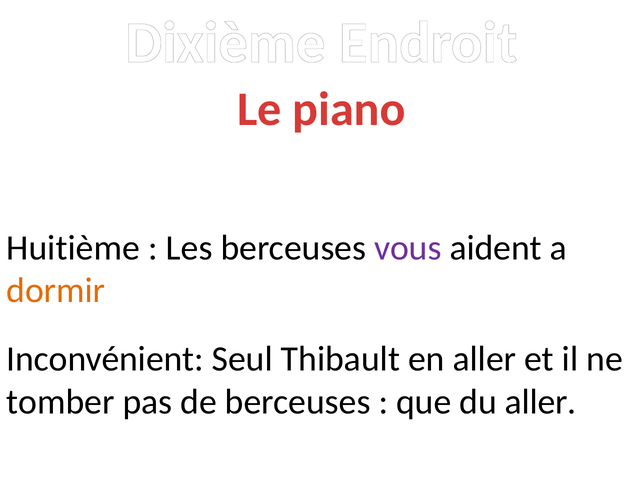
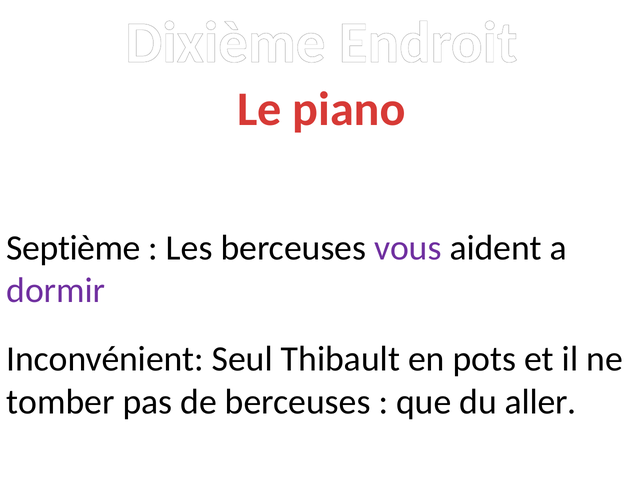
Huitième: Huitième -> Septième (73, 248)
dormir colour: orange -> purple (56, 291)
en aller: aller -> pots (484, 359)
